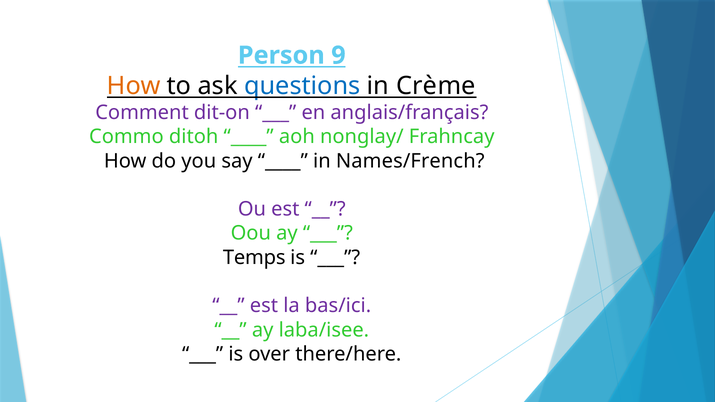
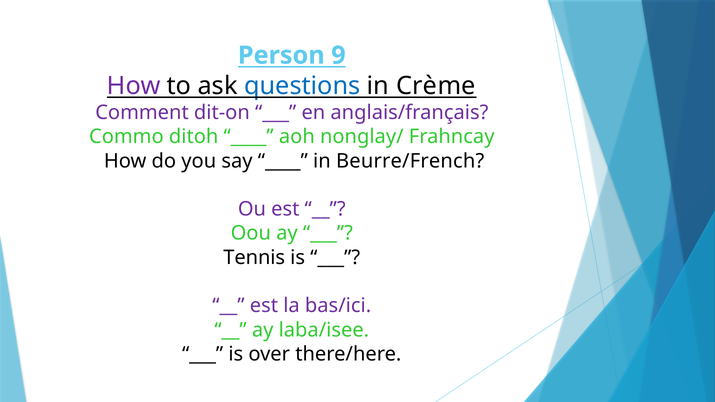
How colour: orange -> purple (134, 86)
Names/French: Names/French -> Beurre/French (410, 161)
Temps: Temps -> Tennis (254, 258)
